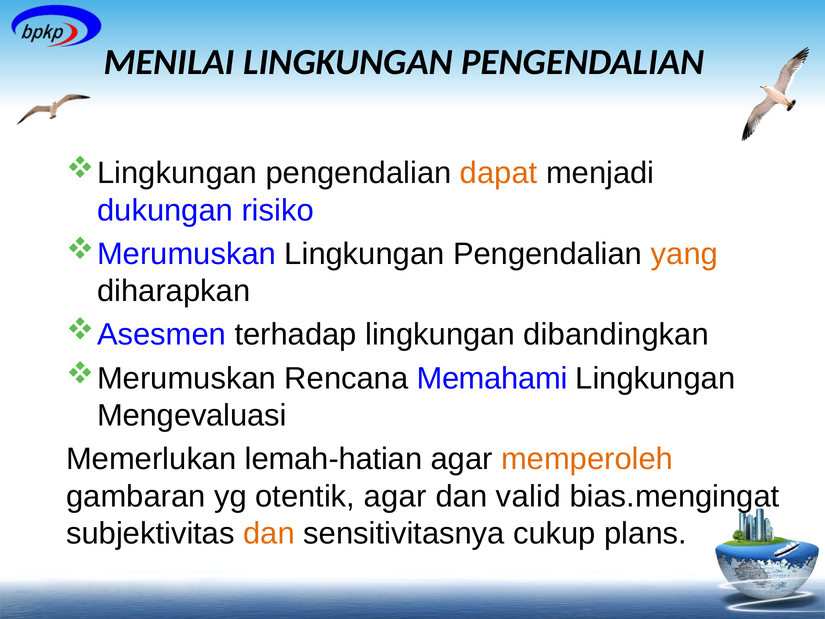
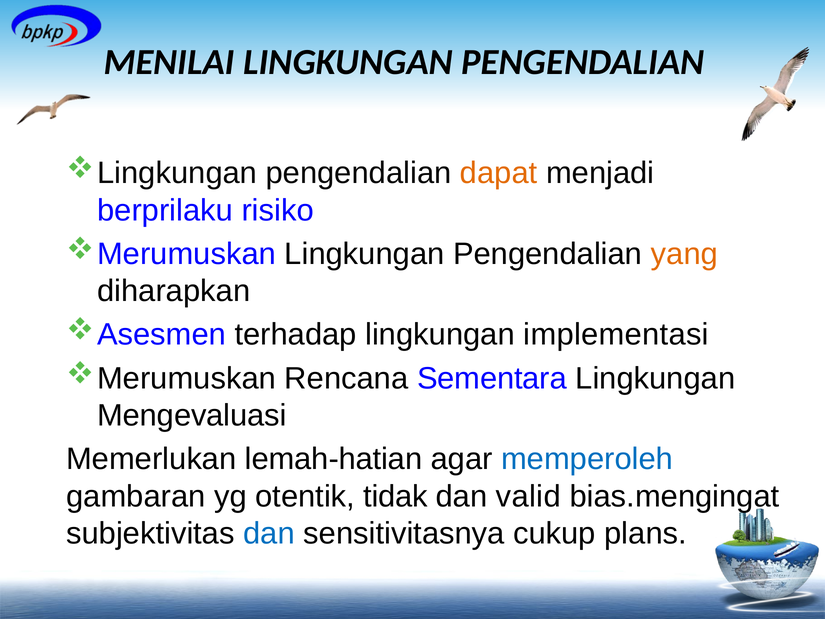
dukungan: dukungan -> berprilaku (165, 210)
dibandingkan: dibandingkan -> implementasi (616, 335)
Memahami: Memahami -> Sementara (492, 378)
memperoleh colour: orange -> blue (587, 459)
otentik agar: agar -> tidak (396, 496)
dan colour: orange -> blue (269, 533)
